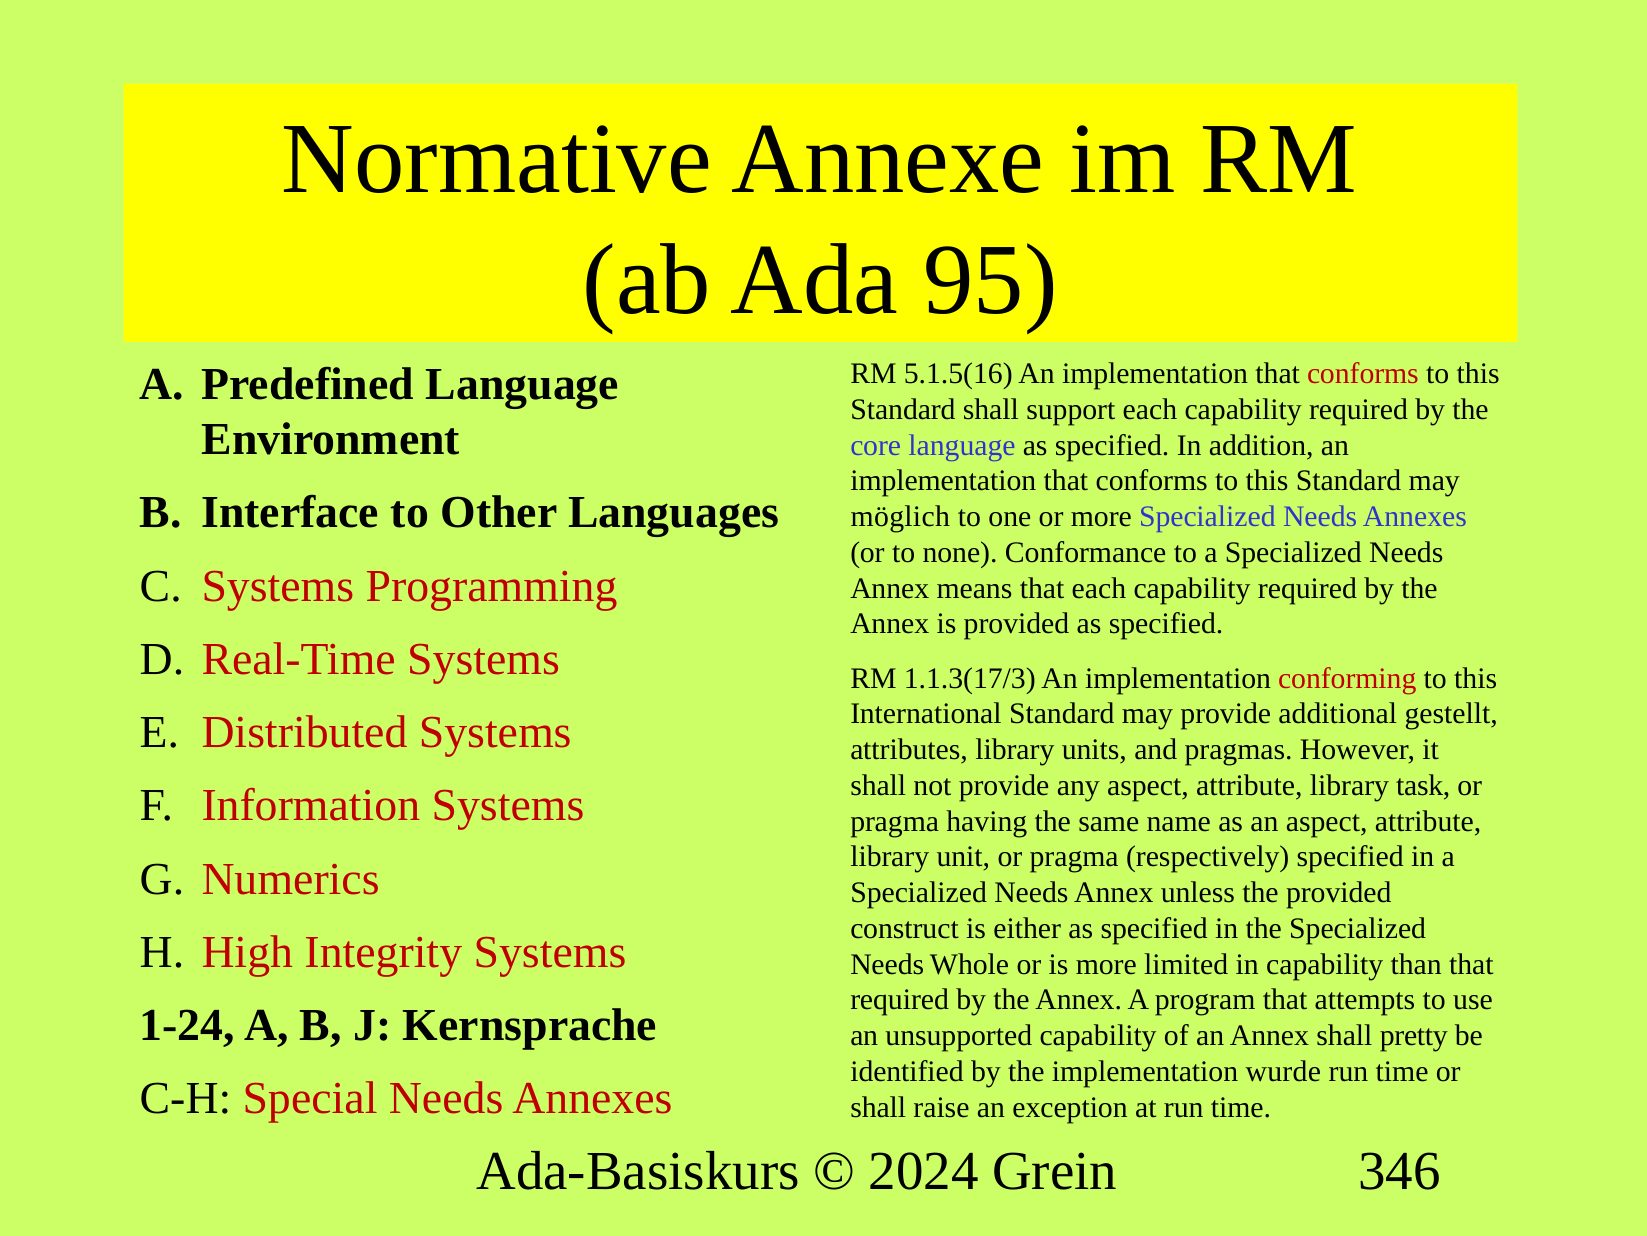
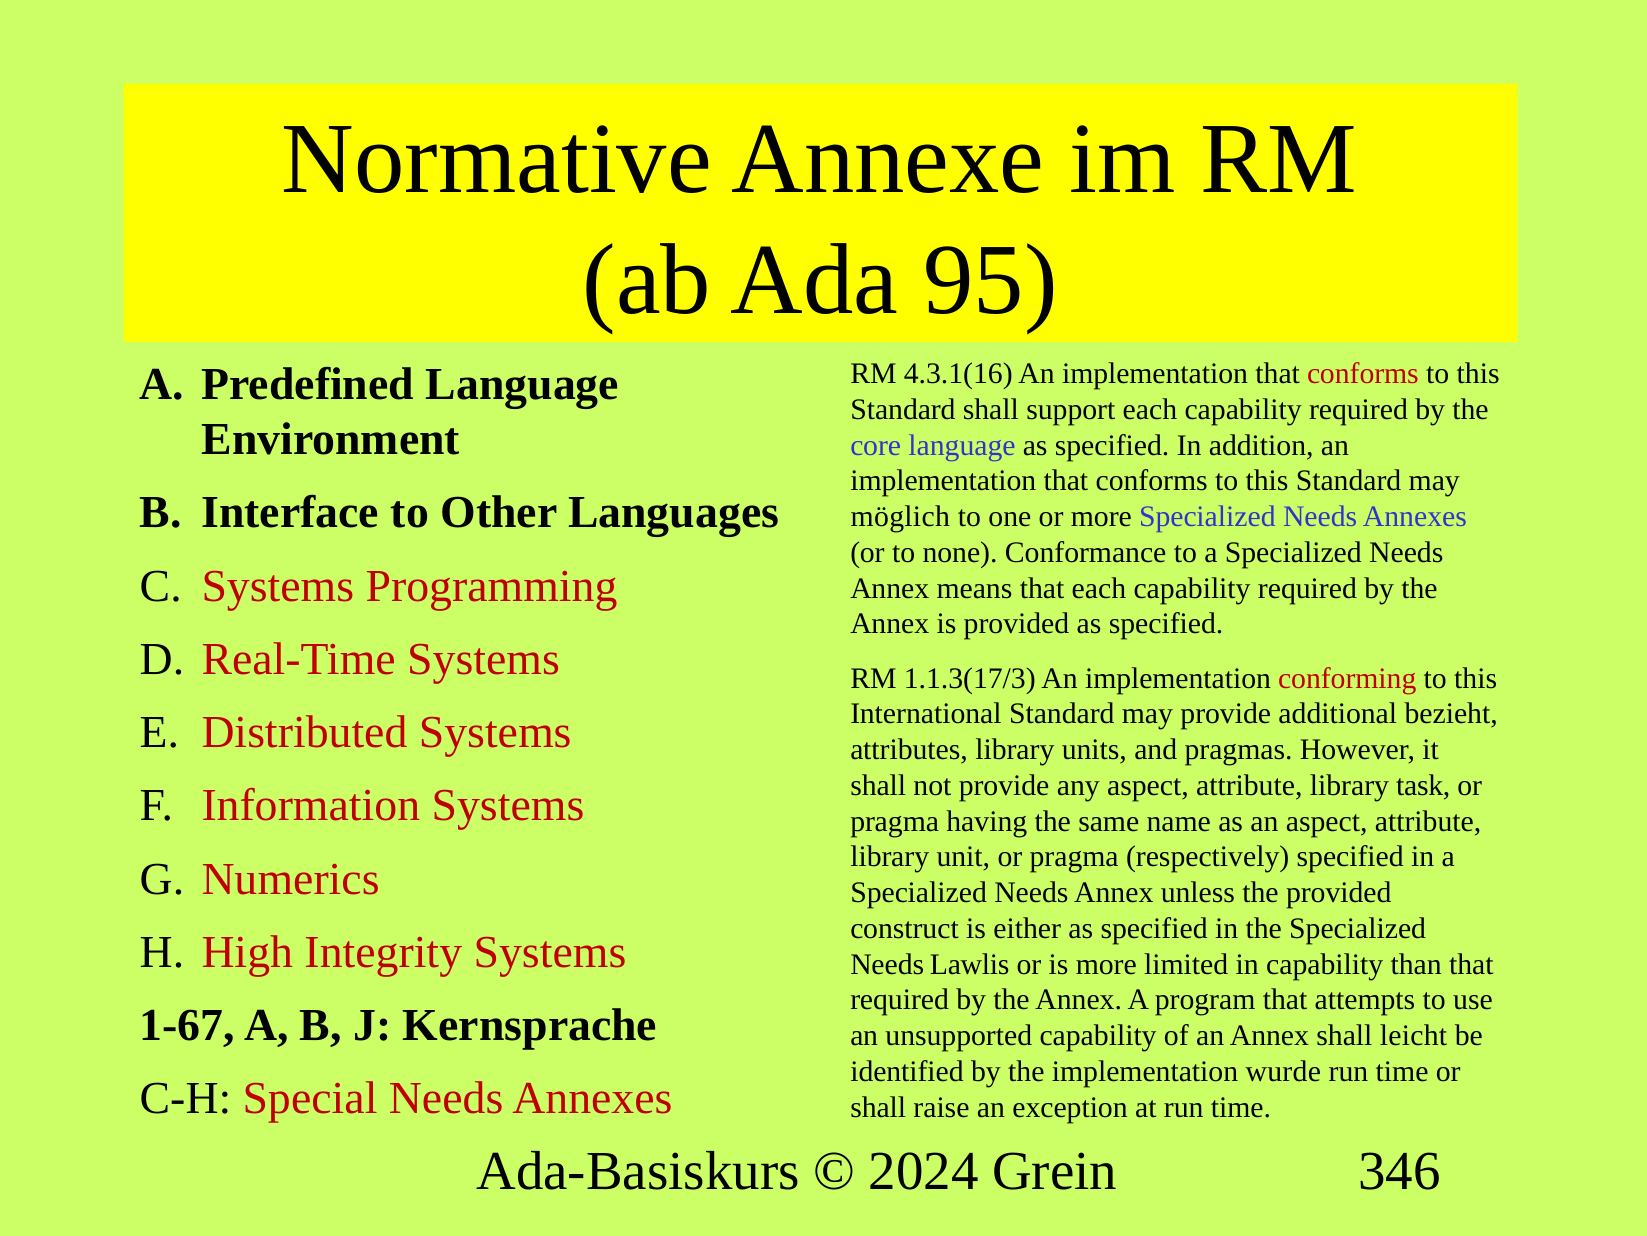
5.1.5(16: 5.1.5(16 -> 4.3.1(16 (958, 374)
gestellt: gestellt -> bezieht (1451, 713)
Whole: Whole -> Lawlis (970, 964)
1-24: 1-24 -> 1-67 (187, 1025)
pretty: pretty -> leicht (1414, 1035)
